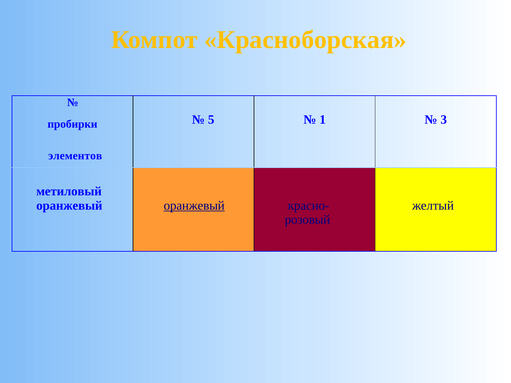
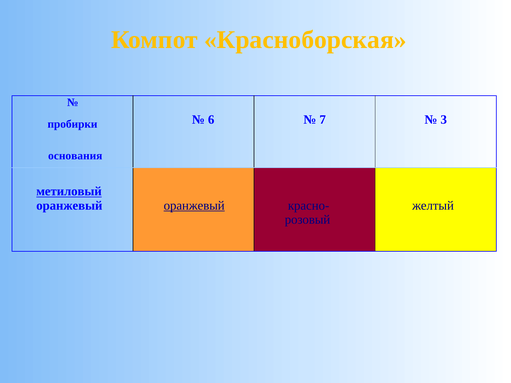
5: 5 -> 6 (211, 120)
1: 1 -> 7 (323, 120)
элементов: элементов -> основания (75, 156)
метиловый underline: none -> present (69, 192)
